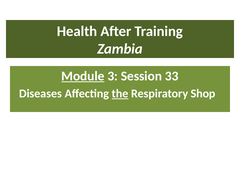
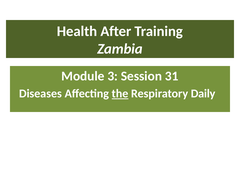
Module underline: present -> none (83, 76)
33: 33 -> 31 (172, 76)
Shop: Shop -> Daily (203, 94)
